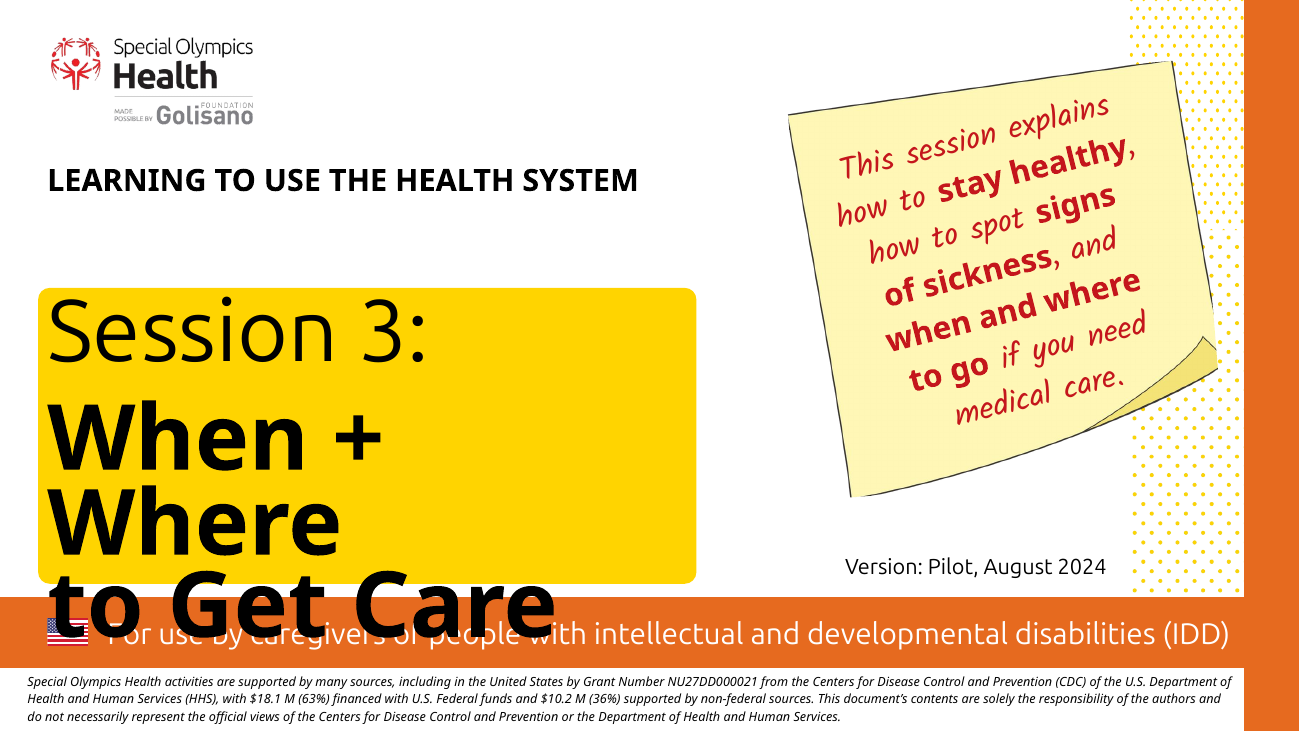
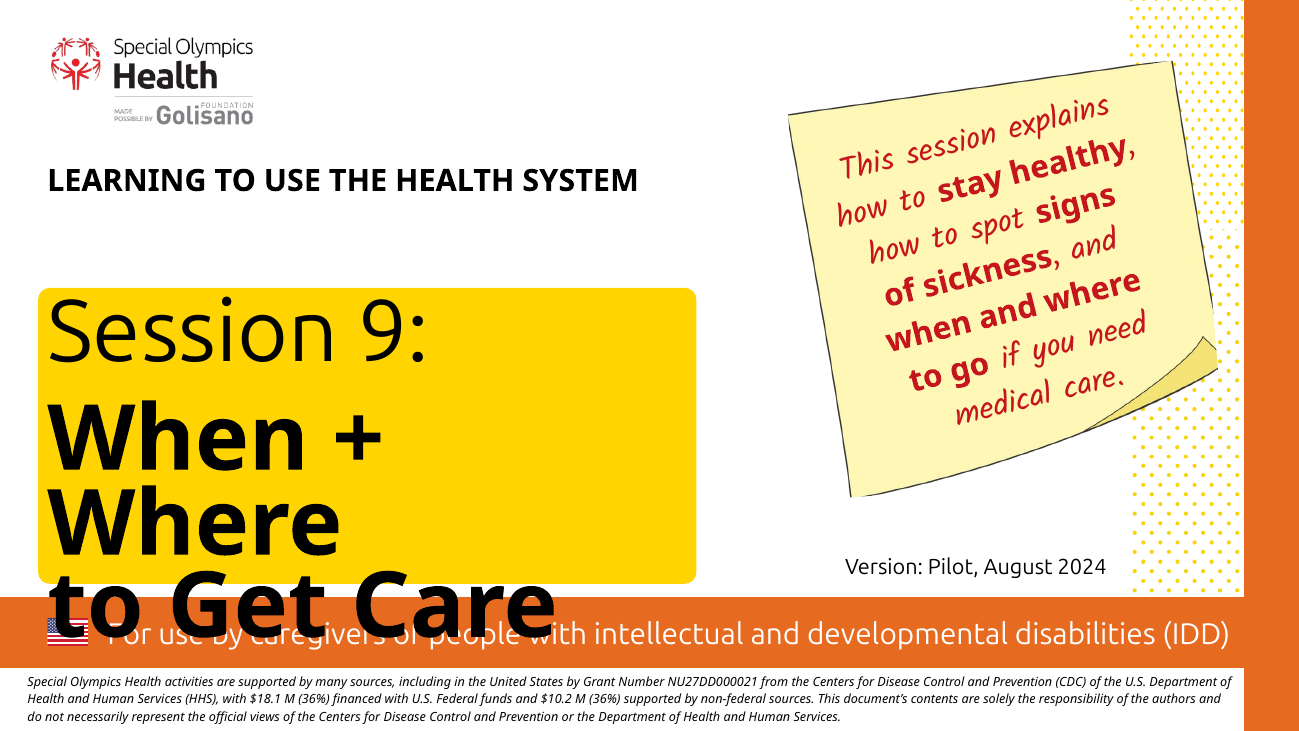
3: 3 -> 9 (394, 333)
$18.1 M 63%: 63% -> 36% (314, 699)
